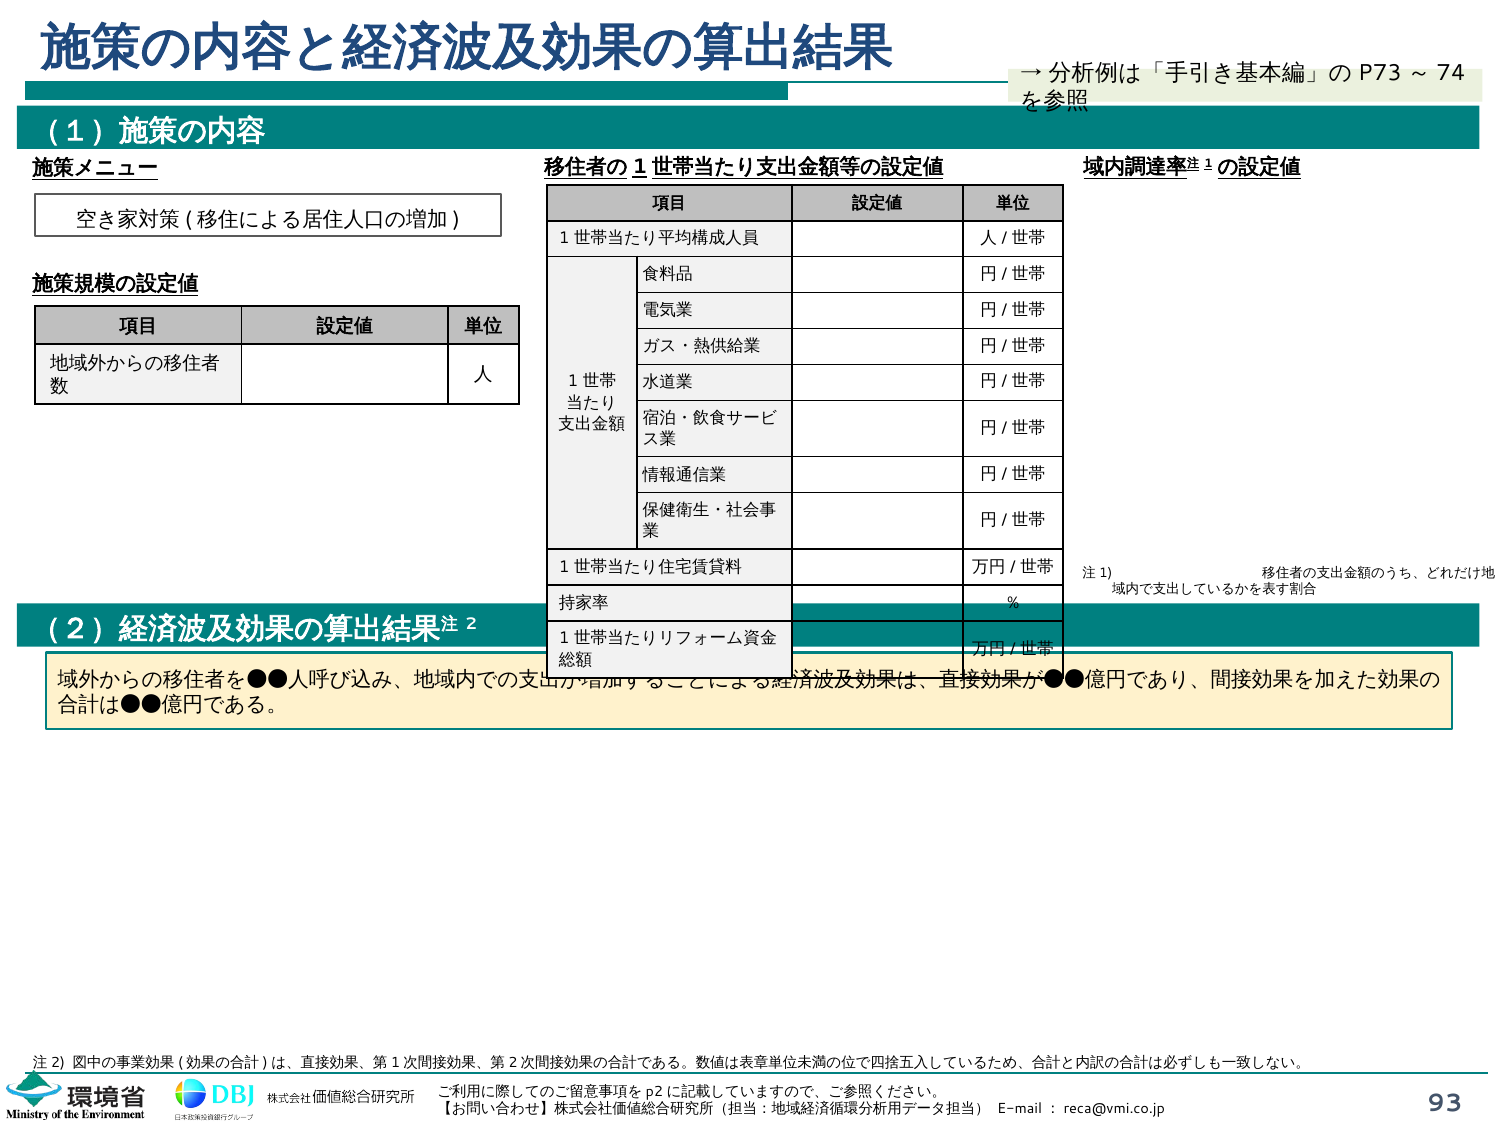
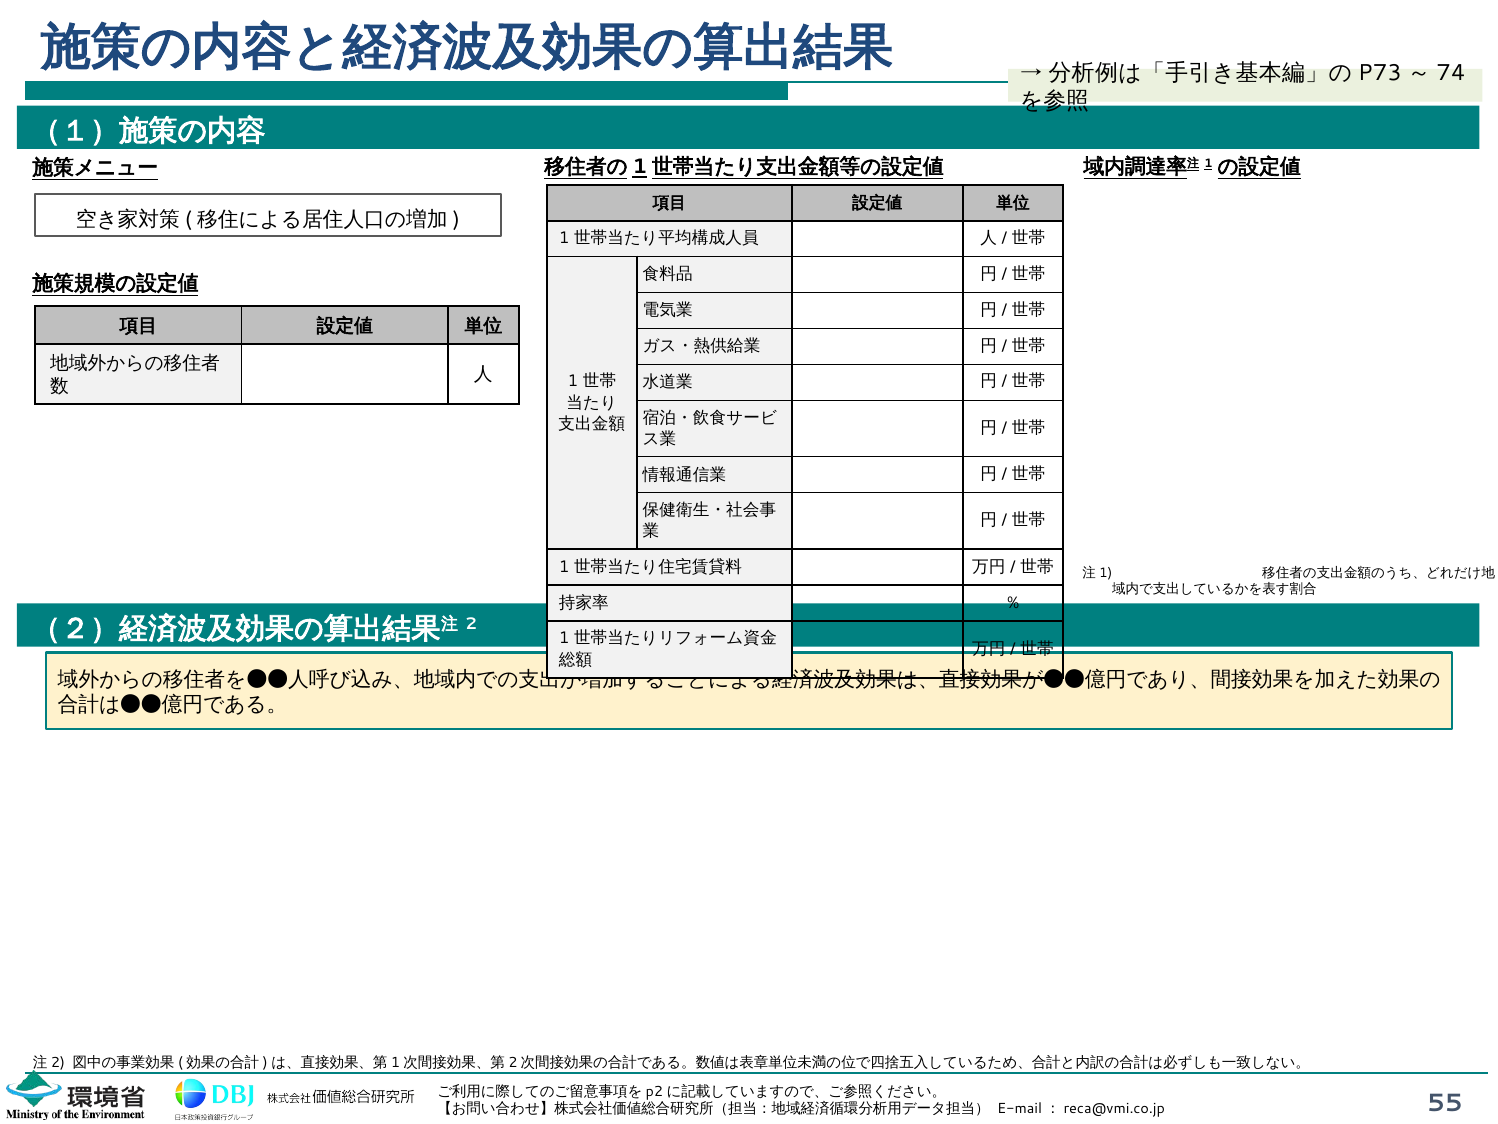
93: 93 -> 55 (1445, 1102)
